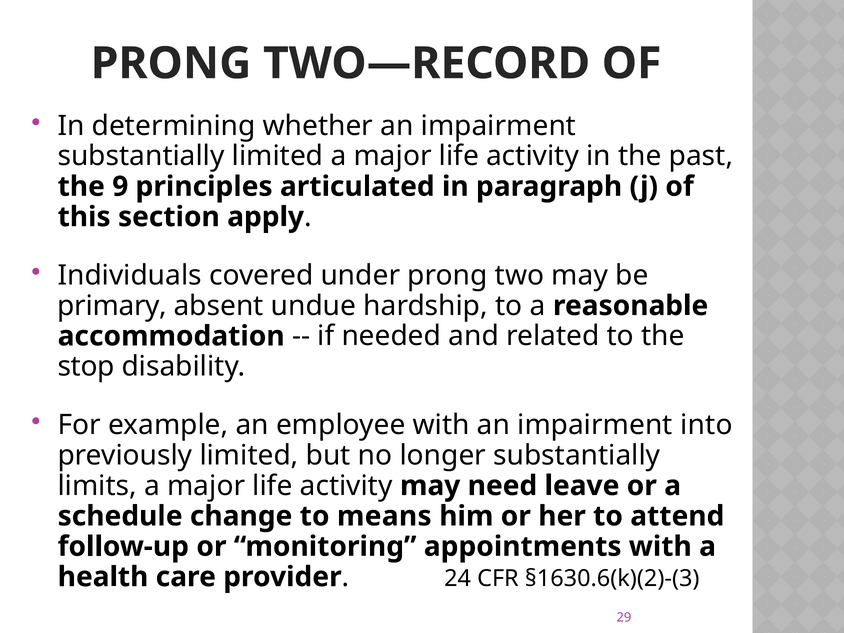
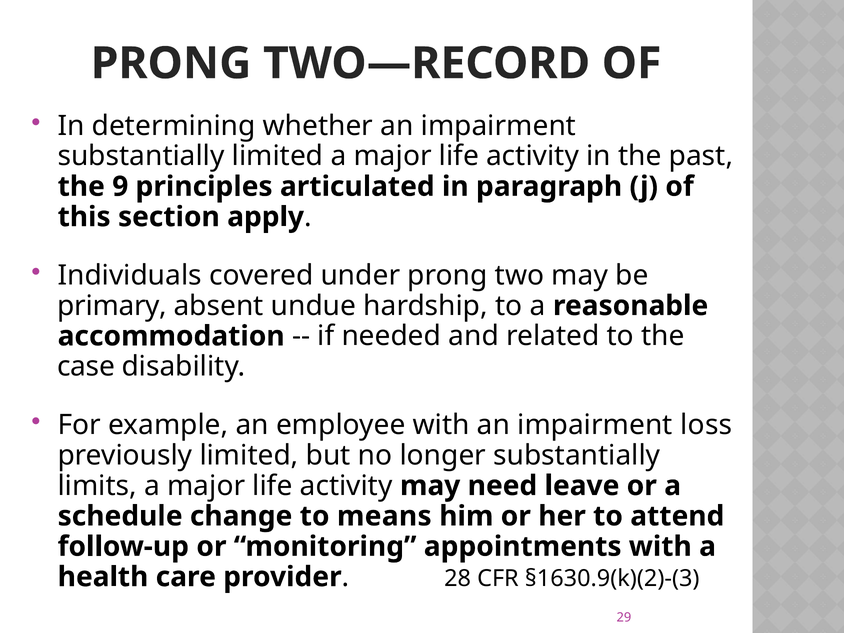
stop: stop -> case (86, 367)
into: into -> loss (706, 425)
24: 24 -> 28 (458, 578)
§1630.6(k)(2)-(3: §1630.6(k)(2)-(3 -> §1630.9(k)(2)-(3 (612, 578)
